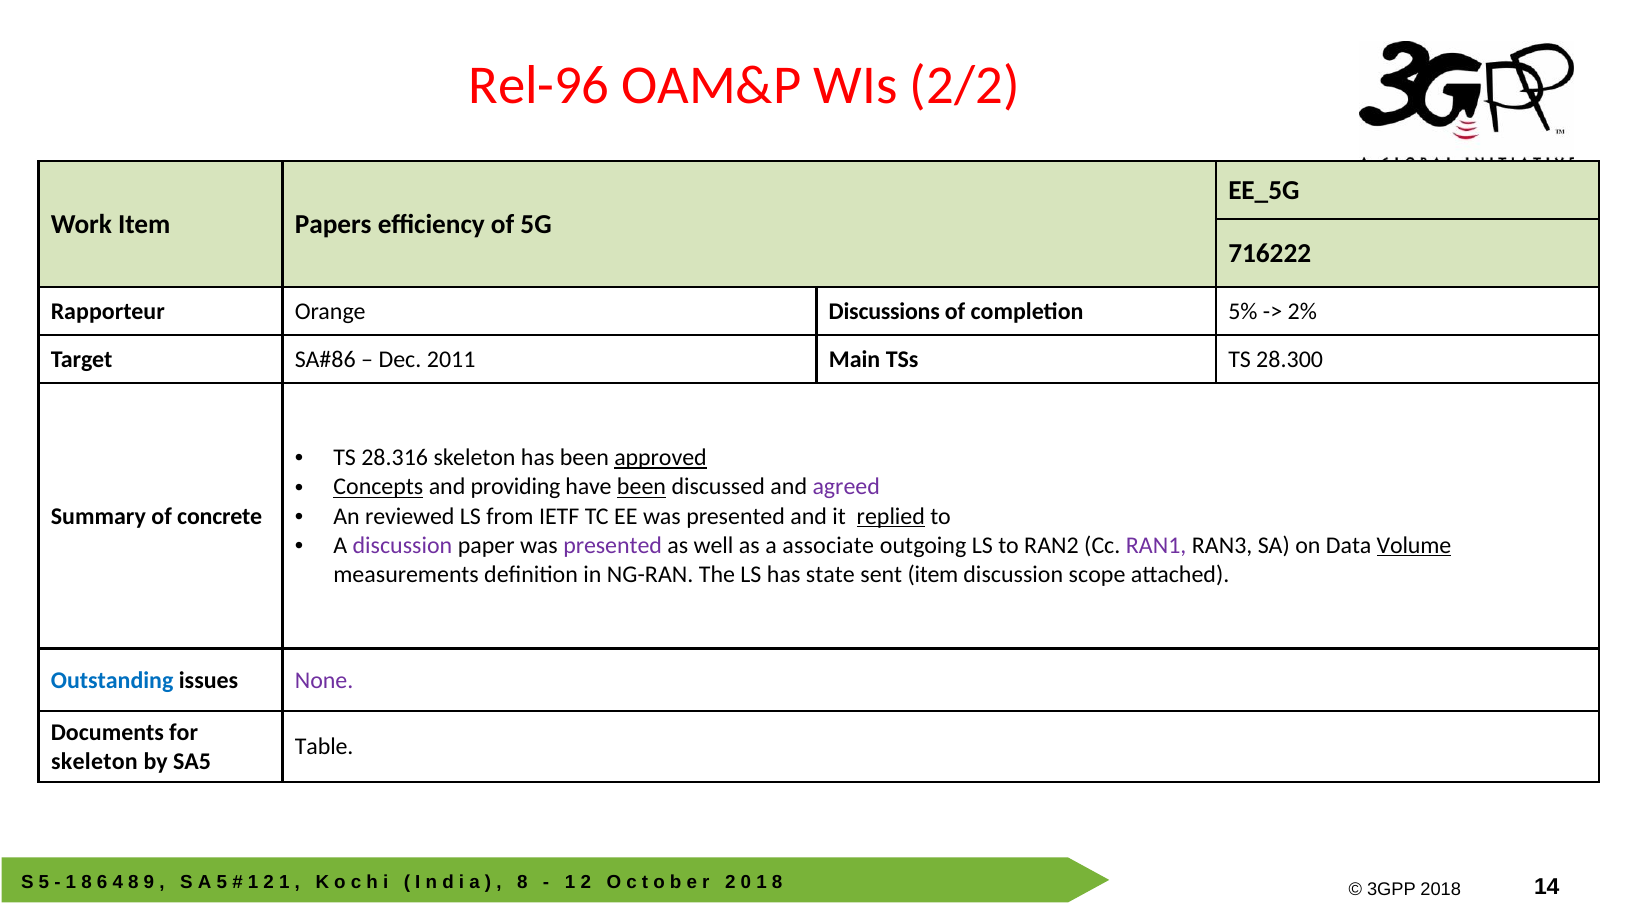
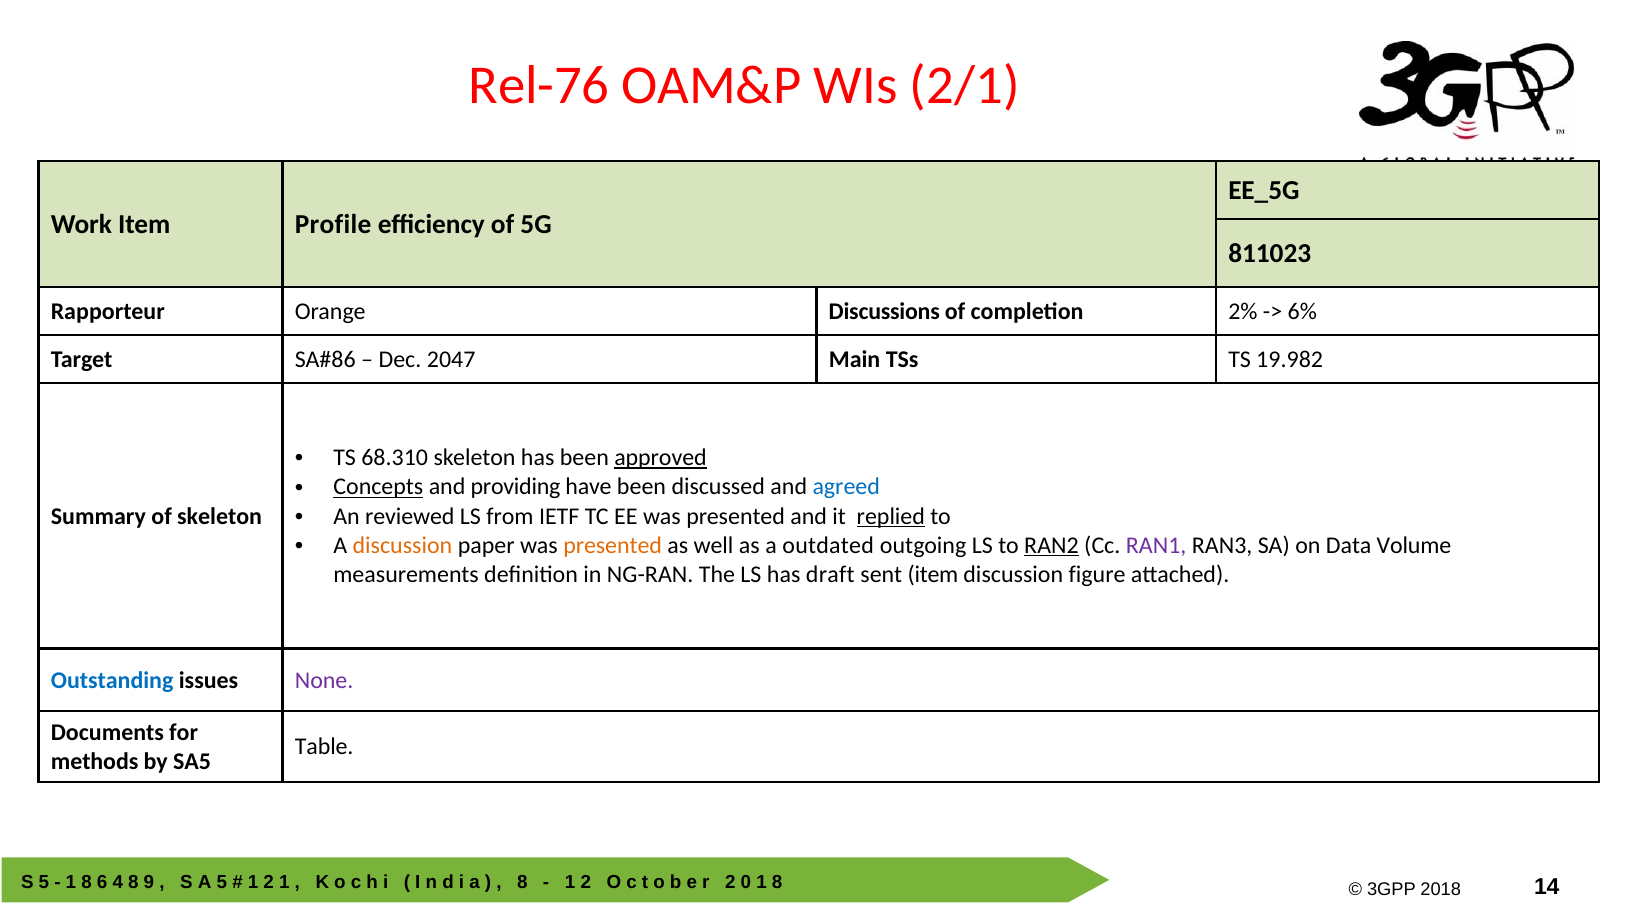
Rel-96: Rel-96 -> Rel-76 (539, 85)
2/2: 2/2 -> 2/1 (965, 85)
Papers: Papers -> Profile (333, 224)
716222: 716222 -> 811023 (1270, 253)
5%: 5% -> 2% (1243, 311)
2%: 2% -> 6% (1302, 311)
2011: 2011 -> 2047 (451, 359)
28.300: 28.300 -> 19.982 (1290, 359)
28.316: 28.316 -> 68.310 (395, 458)
been underline: present -> none (641, 487)
agreed colour: purple -> blue (846, 487)
of concrete: concrete -> skeleton (220, 516)
discussion colour: purple -> orange (402, 545)
presented colour: purple -> orange (613, 545)
associate: associate -> outdated (828, 545)
RAN2 underline: none -> present (1052, 545)
Volume underline: present -> none (1414, 545)
state: state -> draft (830, 574)
scope: scope -> figure (1097, 574)
skeleton: skeleton -> methods (95, 761)
